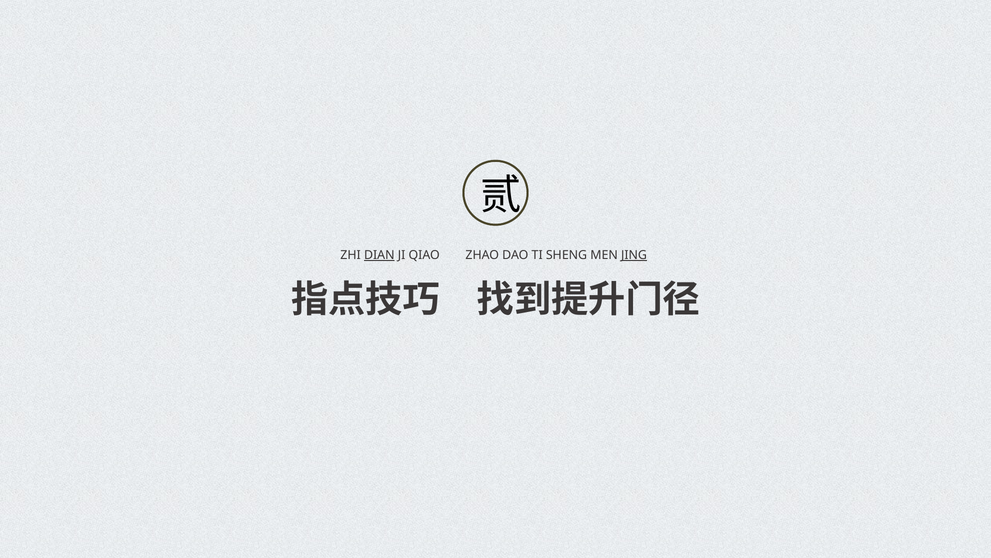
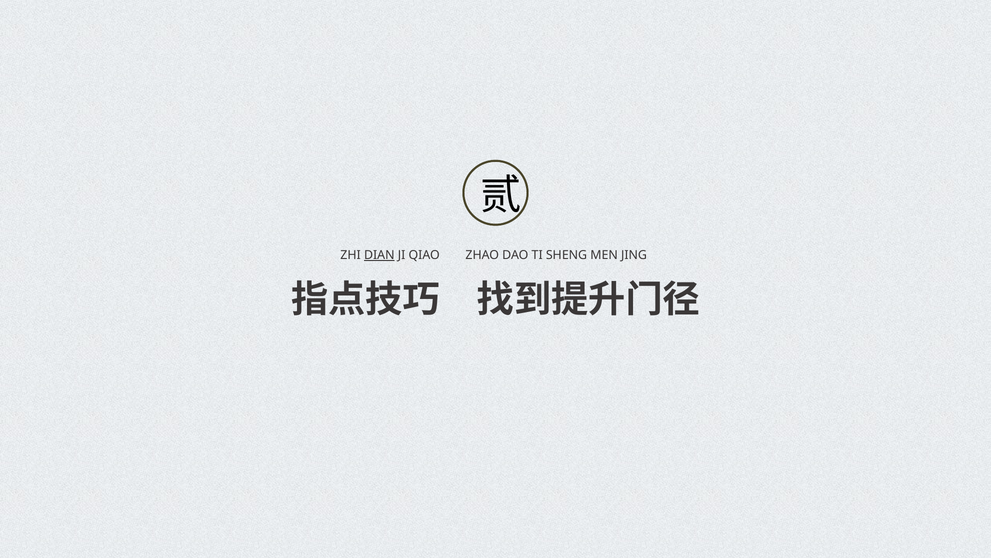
JING underline: present -> none (634, 255)
